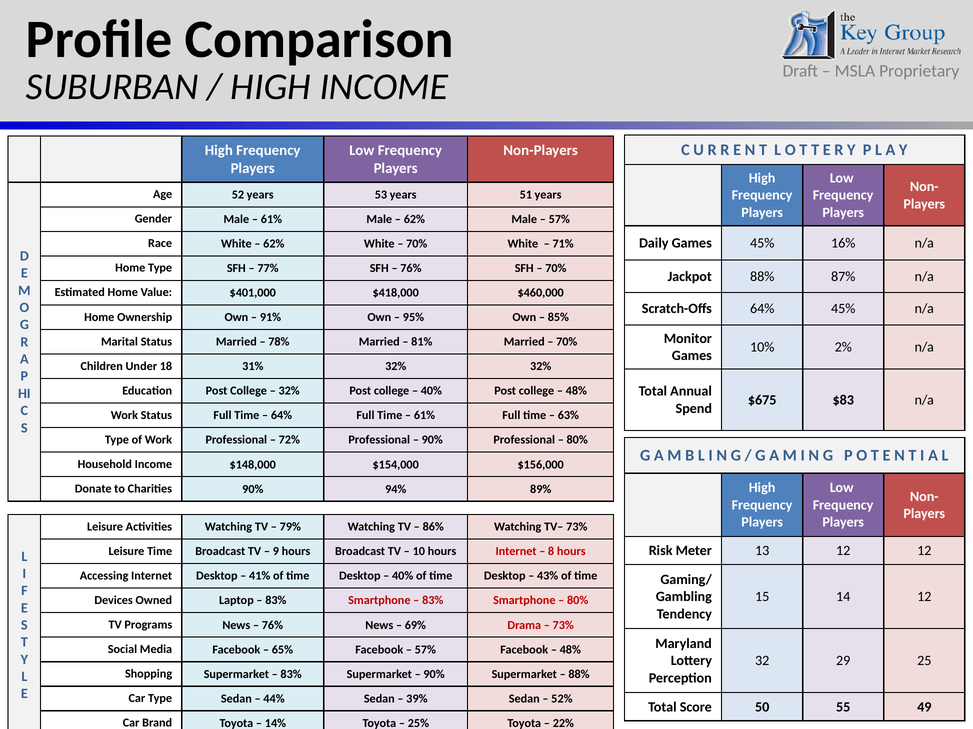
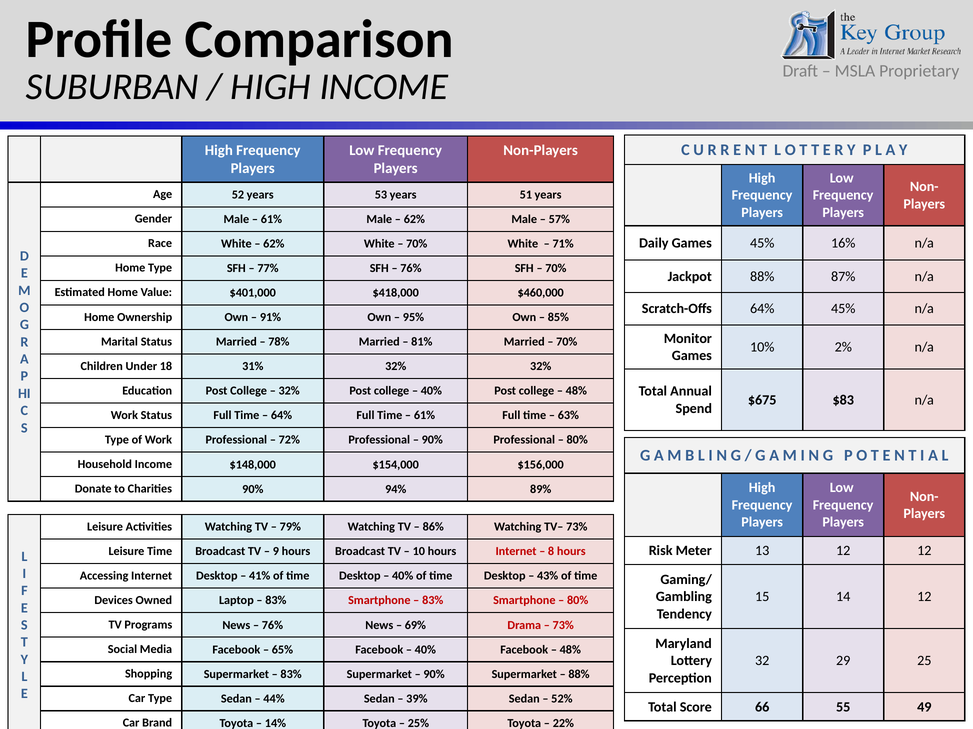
57%: 57% -> 40% (425, 650)
50: 50 -> 66 (762, 708)
